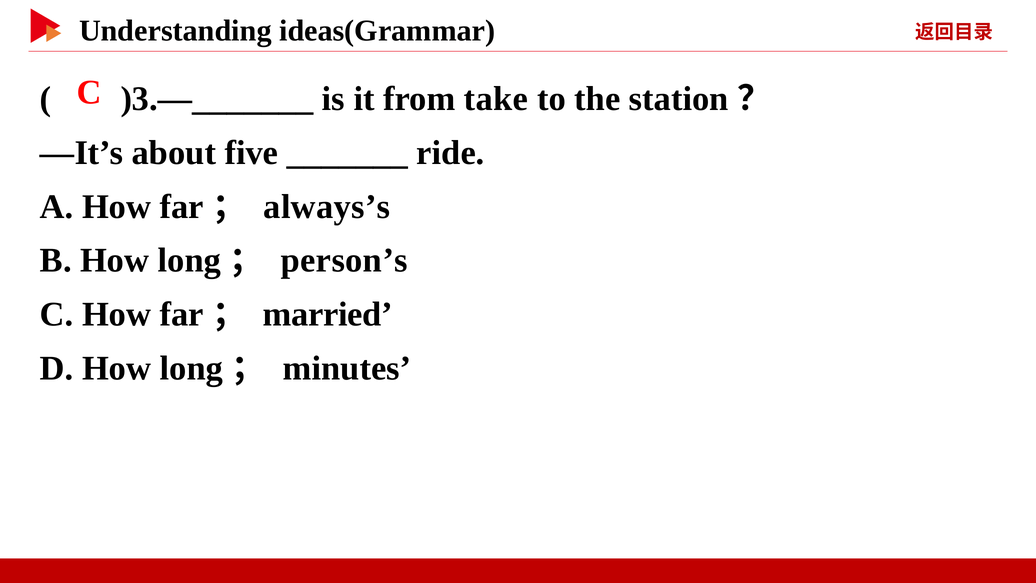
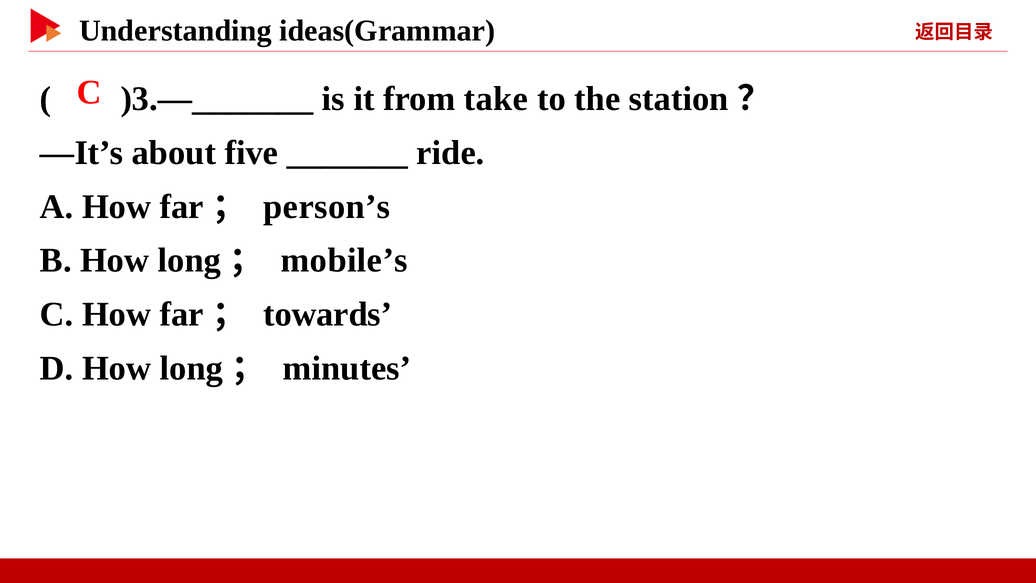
always’s: always’s -> person’s (327, 207)
person’s: person’s -> mobile’s (344, 260)
married: married -> towards (328, 314)
